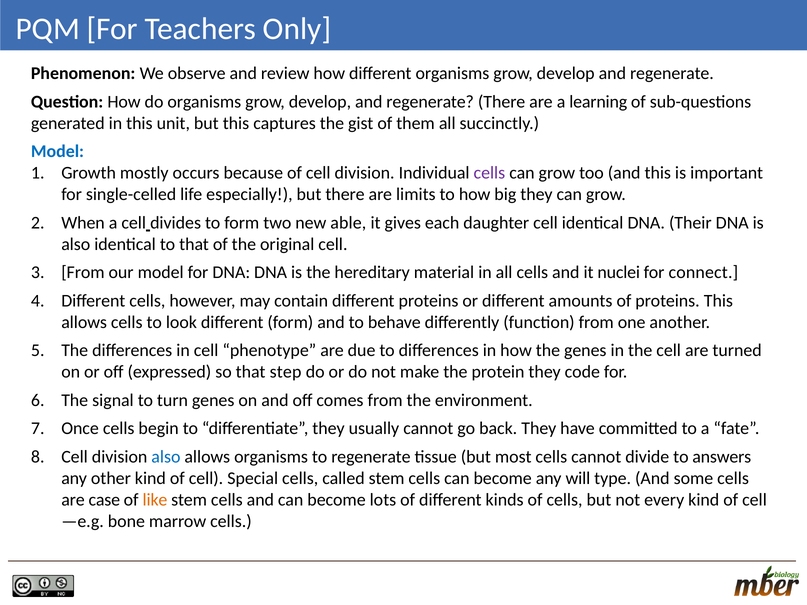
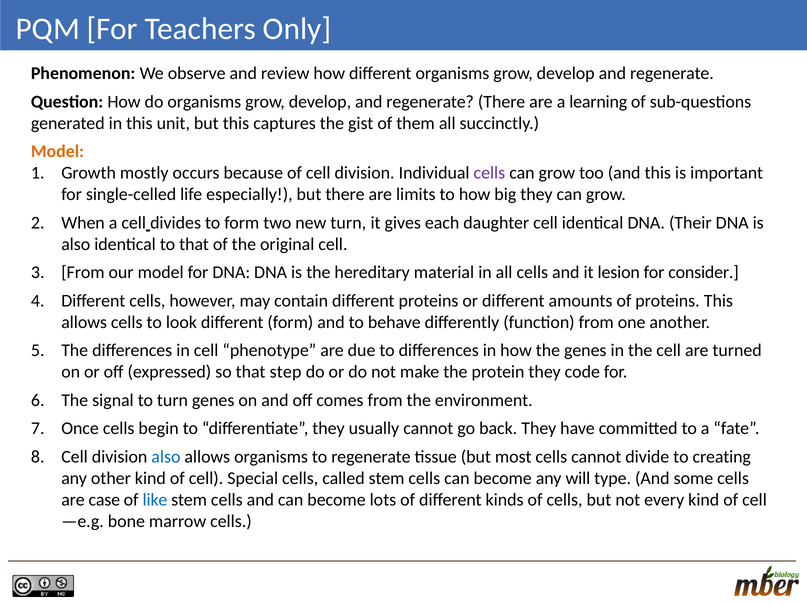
Model colour: blue -> orange (58, 152)
new able: able -> turn (348, 223)
nuclei: nuclei -> lesion (619, 273)
connect: connect -> consider (704, 273)
answers: answers -> creating (722, 457)
like colour: orange -> blue (155, 500)
